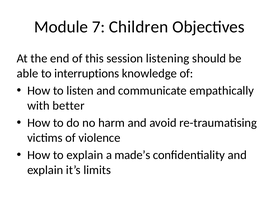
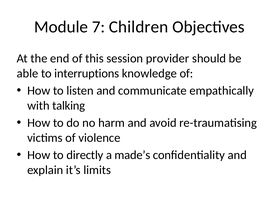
listening: listening -> provider (168, 59)
better: better -> talking (69, 106)
to explain: explain -> directly (85, 155)
